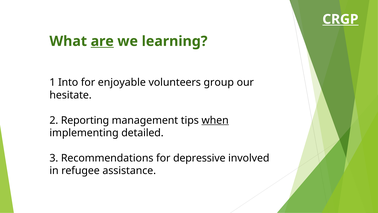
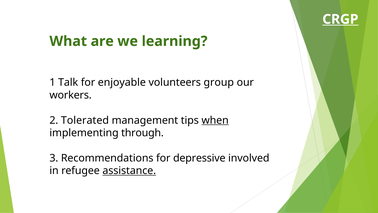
are underline: present -> none (102, 41)
Into: Into -> Talk (68, 82)
hesitate: hesitate -> workers (71, 95)
Reporting: Reporting -> Tolerated (85, 120)
detailed: detailed -> through (142, 133)
assistance underline: none -> present (129, 170)
